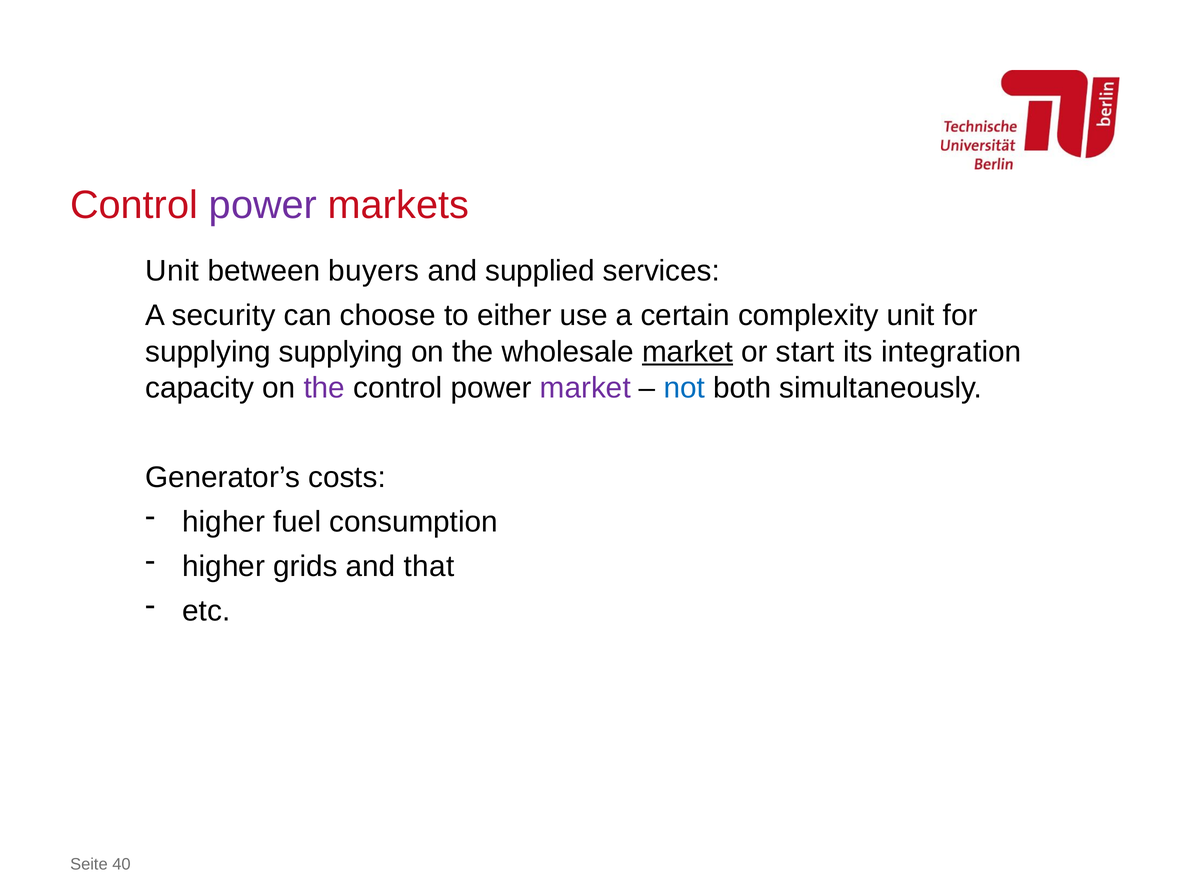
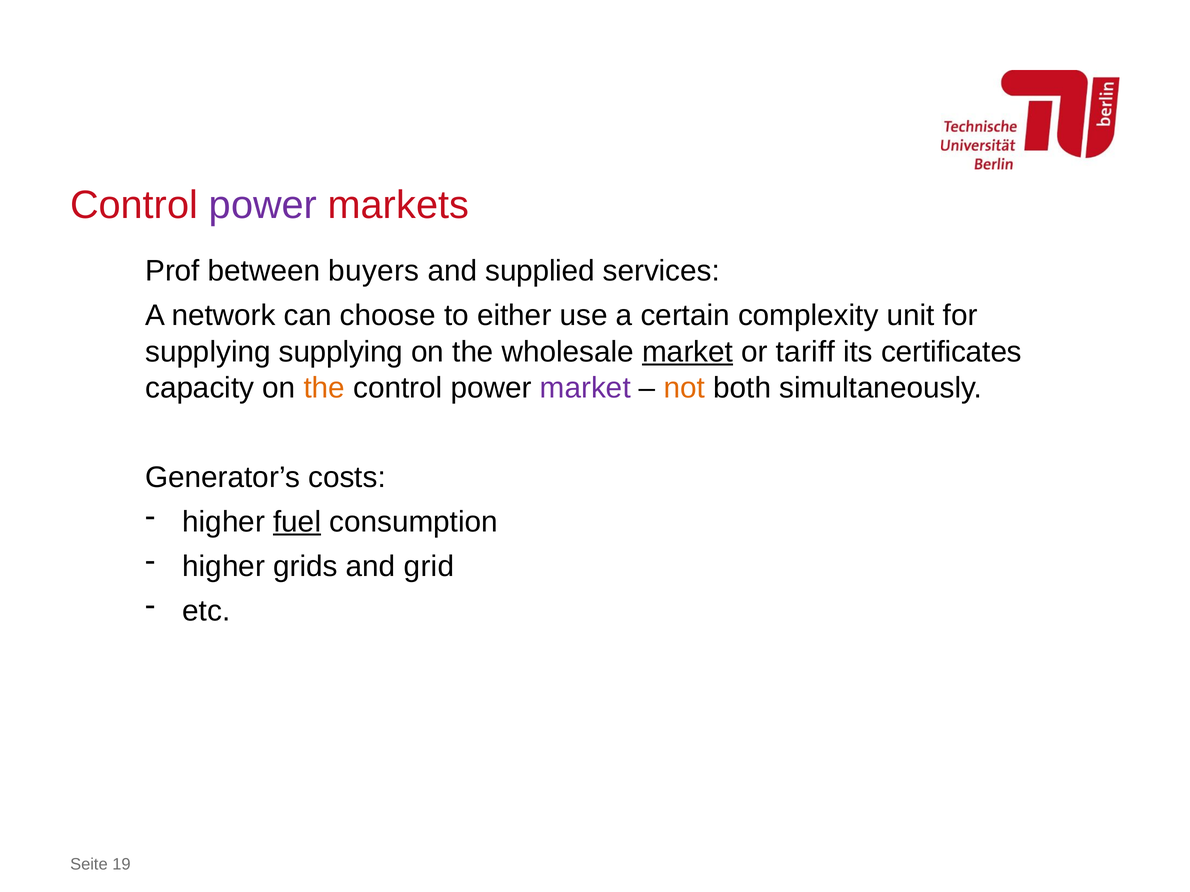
Unit: Unit -> Prof (172, 271)
security: security -> network (224, 316)
start: start -> tariff (805, 352)
integration: integration -> certificates (951, 352)
the colour: purple -> orange (324, 388)
not colour: blue -> orange (684, 388)
fuel underline: none -> present (297, 522)
that: that -> grid (429, 567)
40: 40 -> 19 (121, 865)
